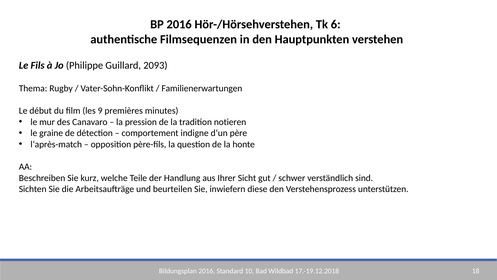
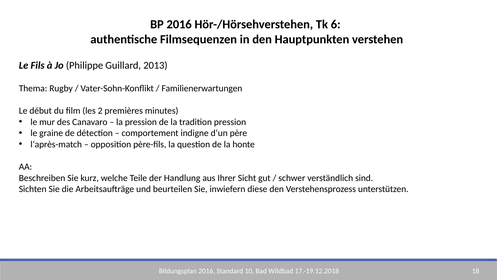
2093: 2093 -> 2013 (155, 65)
9: 9 -> 2 (100, 111)
tradition notieren: notieren -> pression (230, 122)
